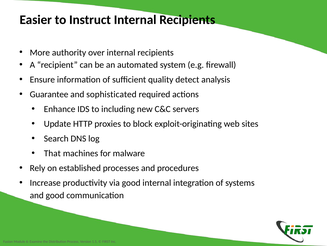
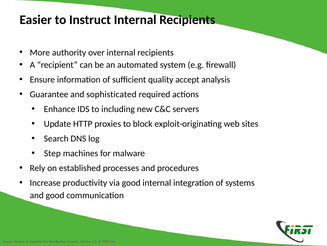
detect: detect -> accept (187, 79)
That: That -> Step (52, 153)
